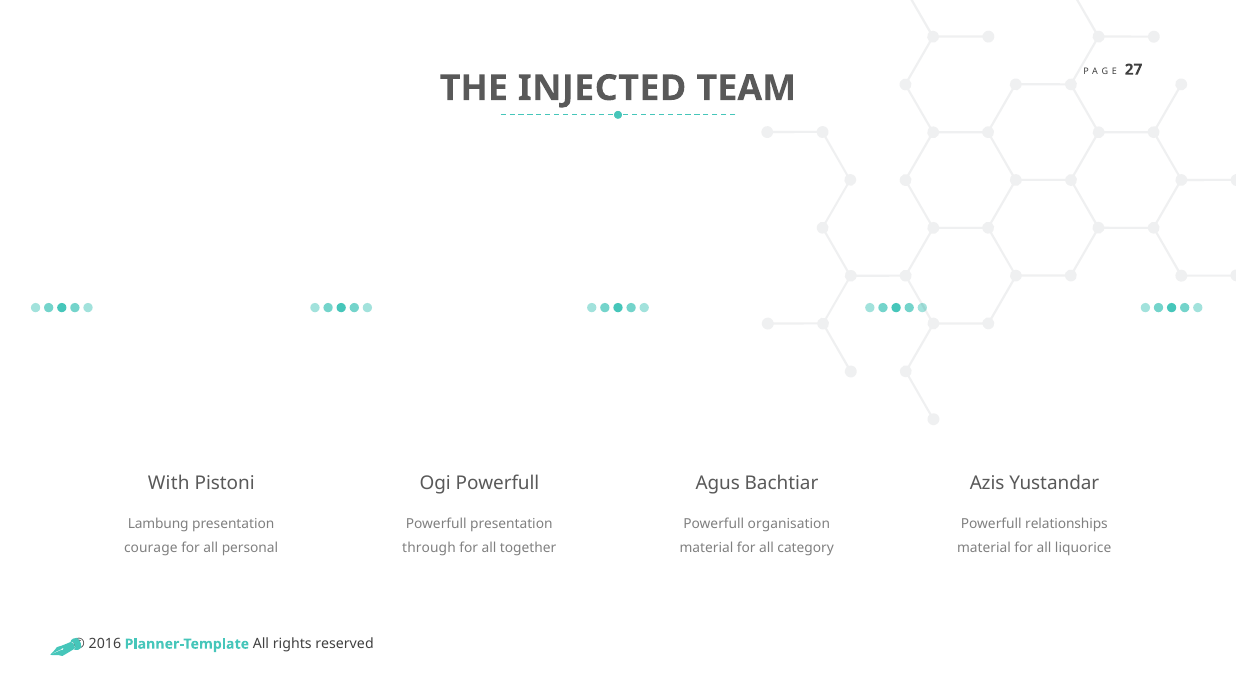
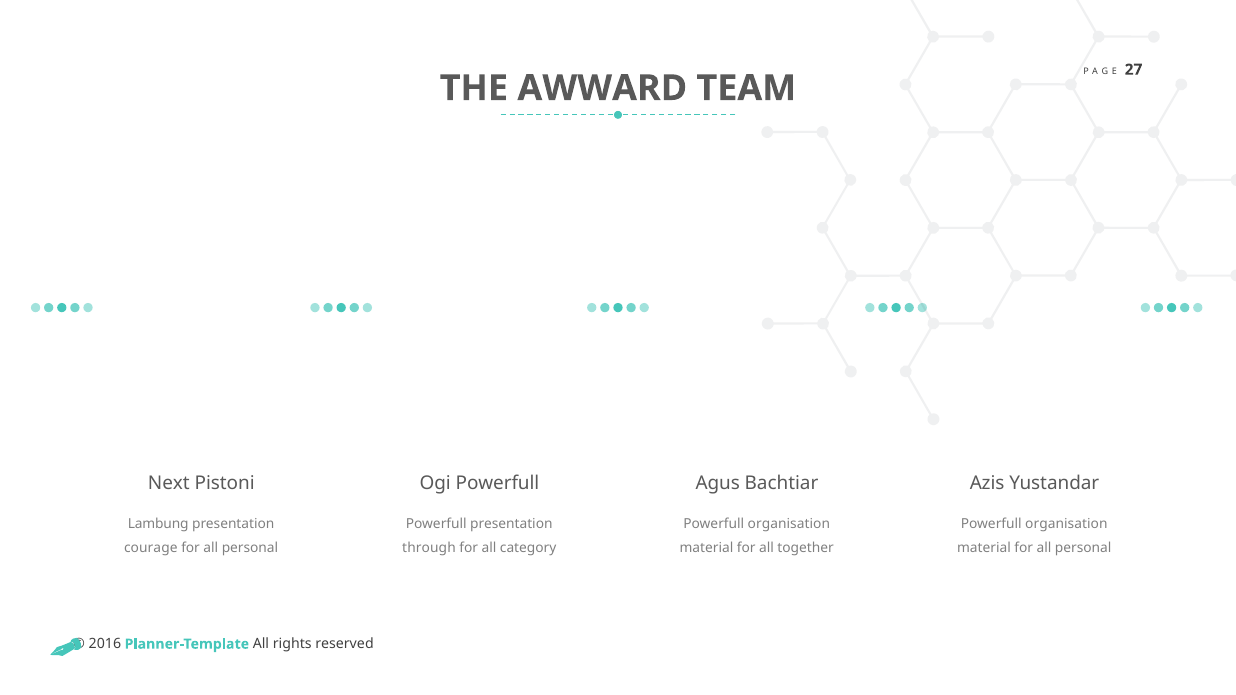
INJECTED: INJECTED -> AWWARD (602, 88)
With: With -> Next (169, 484)
relationships: relationships -> organisation (1066, 524)
together: together -> category (528, 549)
category: category -> together (806, 549)
material for all liquorice: liquorice -> personal (1083, 549)
